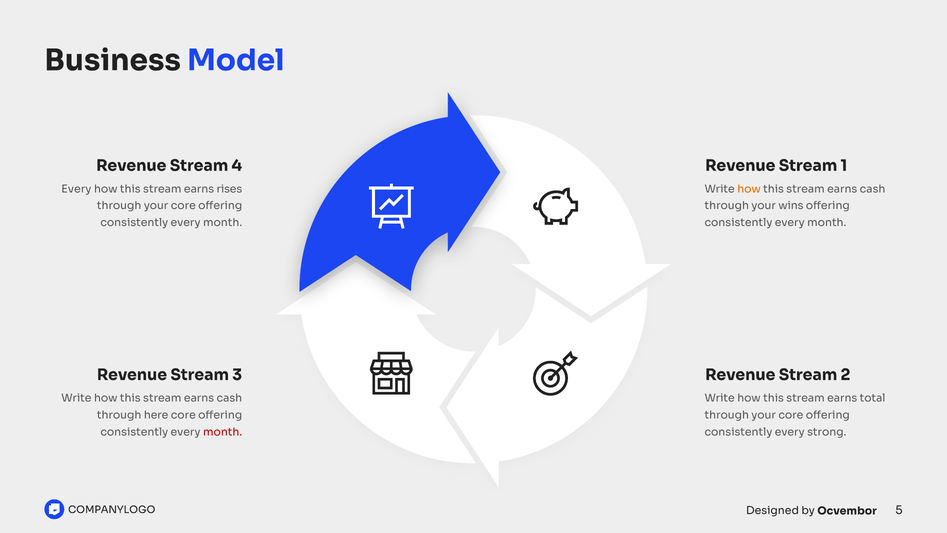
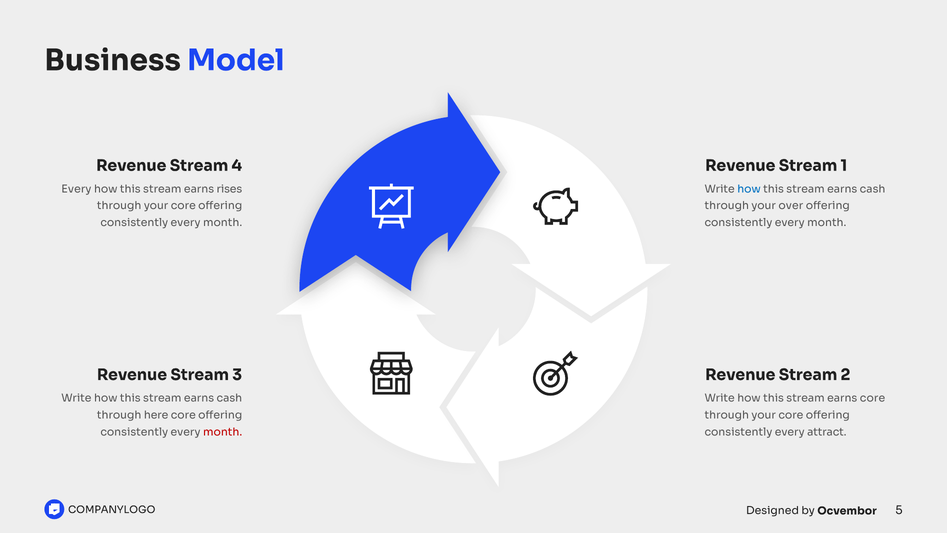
how colour: orange -> blue (749, 189)
wins: wins -> over (791, 206)
earns total: total -> core (873, 398)
strong: strong -> attract (827, 432)
